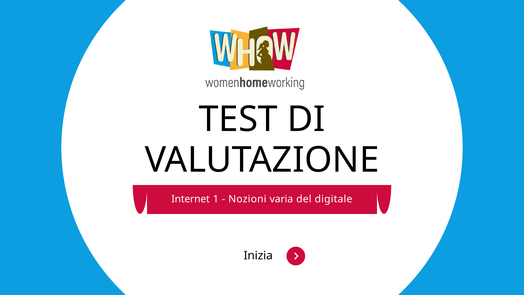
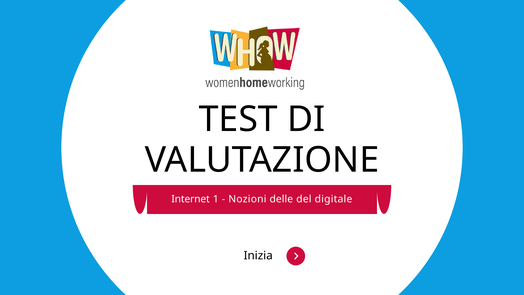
varia: varia -> delle (281, 199)
